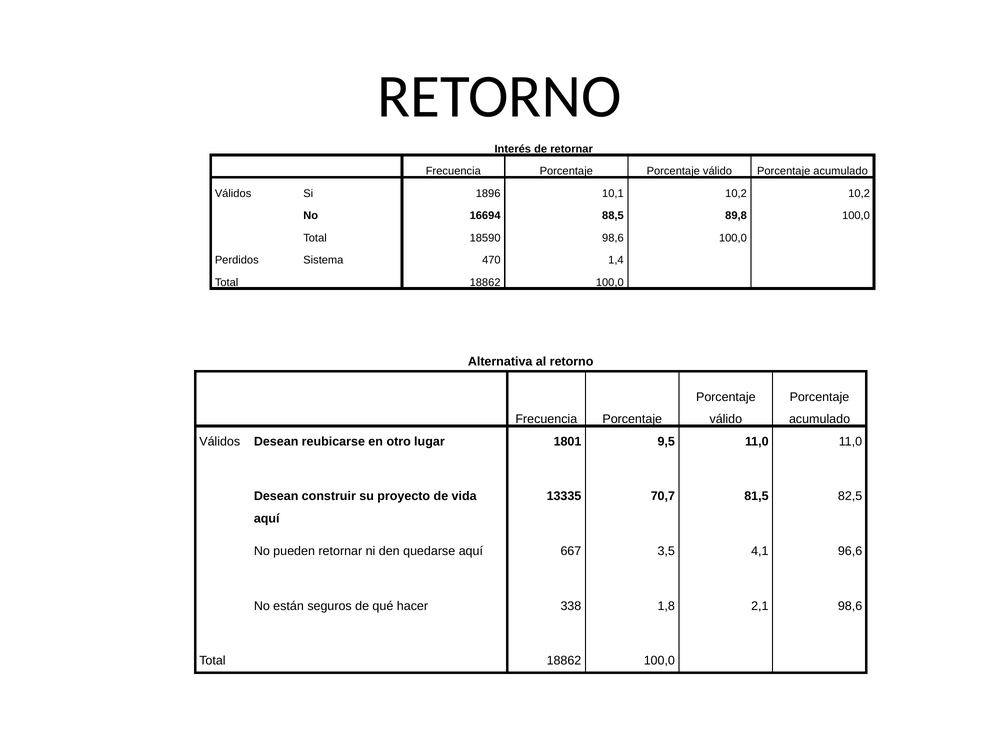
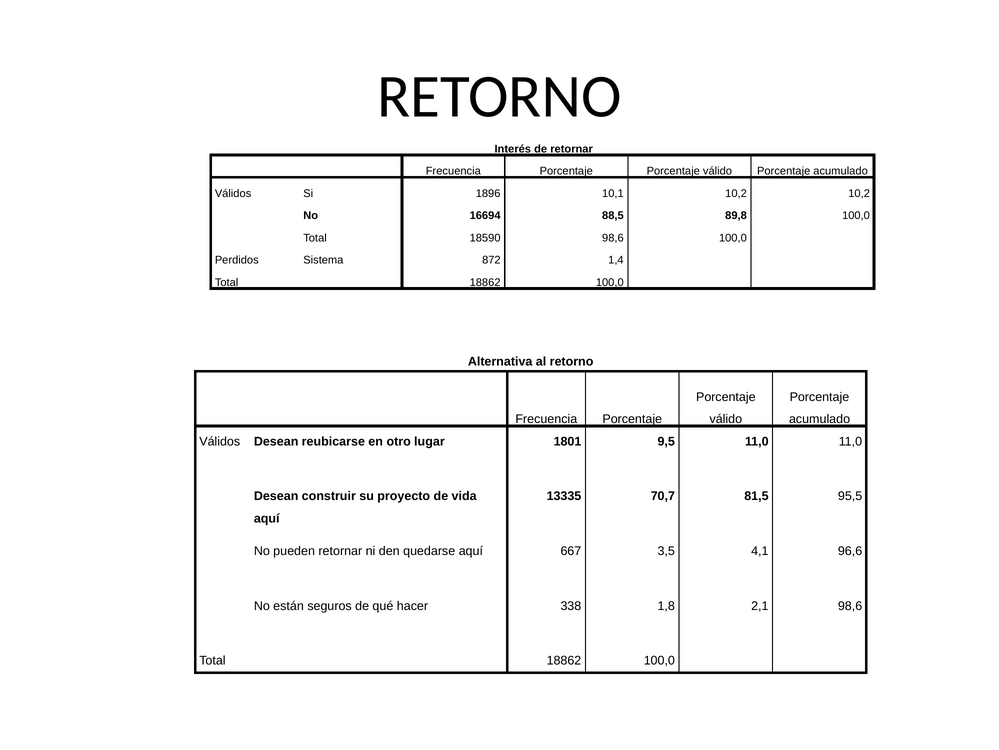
470: 470 -> 872 (491, 260)
82,5: 82,5 -> 95,5 (850, 496)
